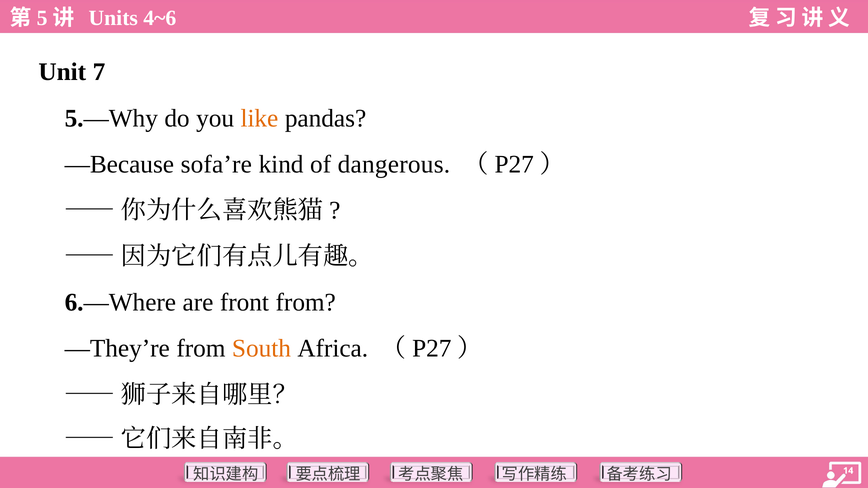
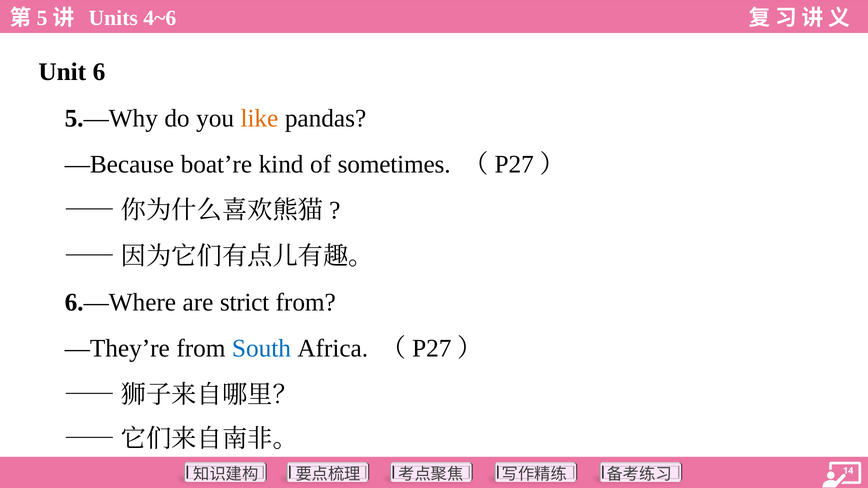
7: 7 -> 6 (99, 72)
sofa’re: sofa’re -> boat’re (216, 164)
dangerous: dangerous -> sometimes (394, 164)
front: front -> strict (245, 303)
South colour: orange -> blue (261, 349)
